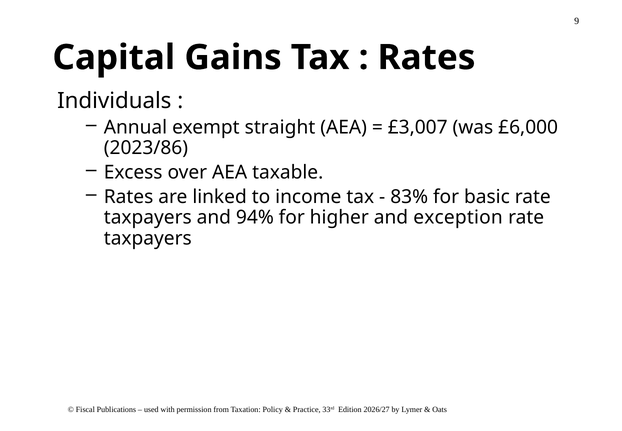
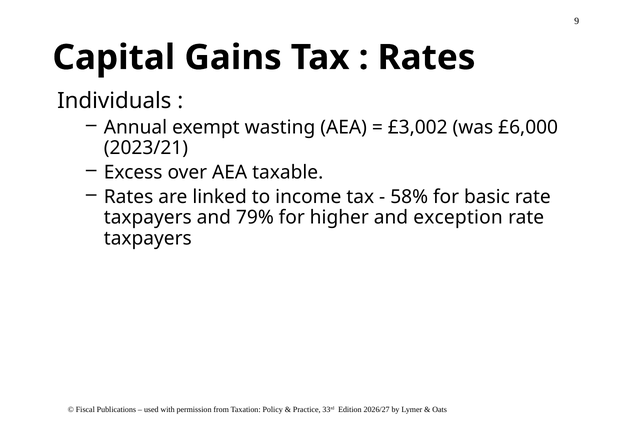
straight: straight -> wasting (280, 127)
£3,007: £3,007 -> £3,002 (418, 127)
2023/86: 2023/86 -> 2023/21 (146, 148)
83%: 83% -> 58% (409, 197)
94%: 94% -> 79% (255, 217)
